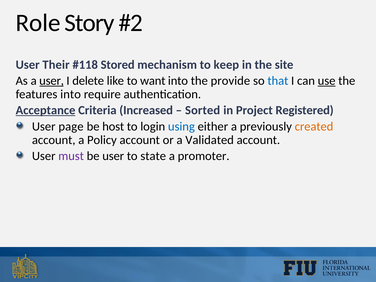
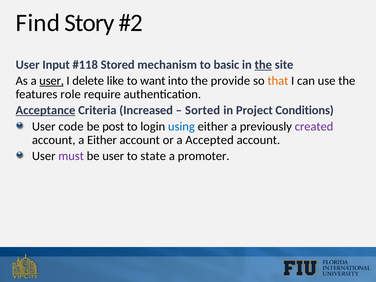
Role: Role -> Find (38, 23)
Their: Their -> Input (56, 65)
keep: keep -> basic (226, 65)
the underline: none -> present (263, 65)
that colour: blue -> orange (278, 81)
use underline: present -> none (327, 81)
features into: into -> role (71, 94)
Registered: Registered -> Conditions (305, 110)
page: page -> code (71, 126)
host: host -> post (113, 126)
created colour: orange -> purple (314, 126)
a Policy: Policy -> Either (102, 140)
Validated: Validated -> Accepted (210, 140)
